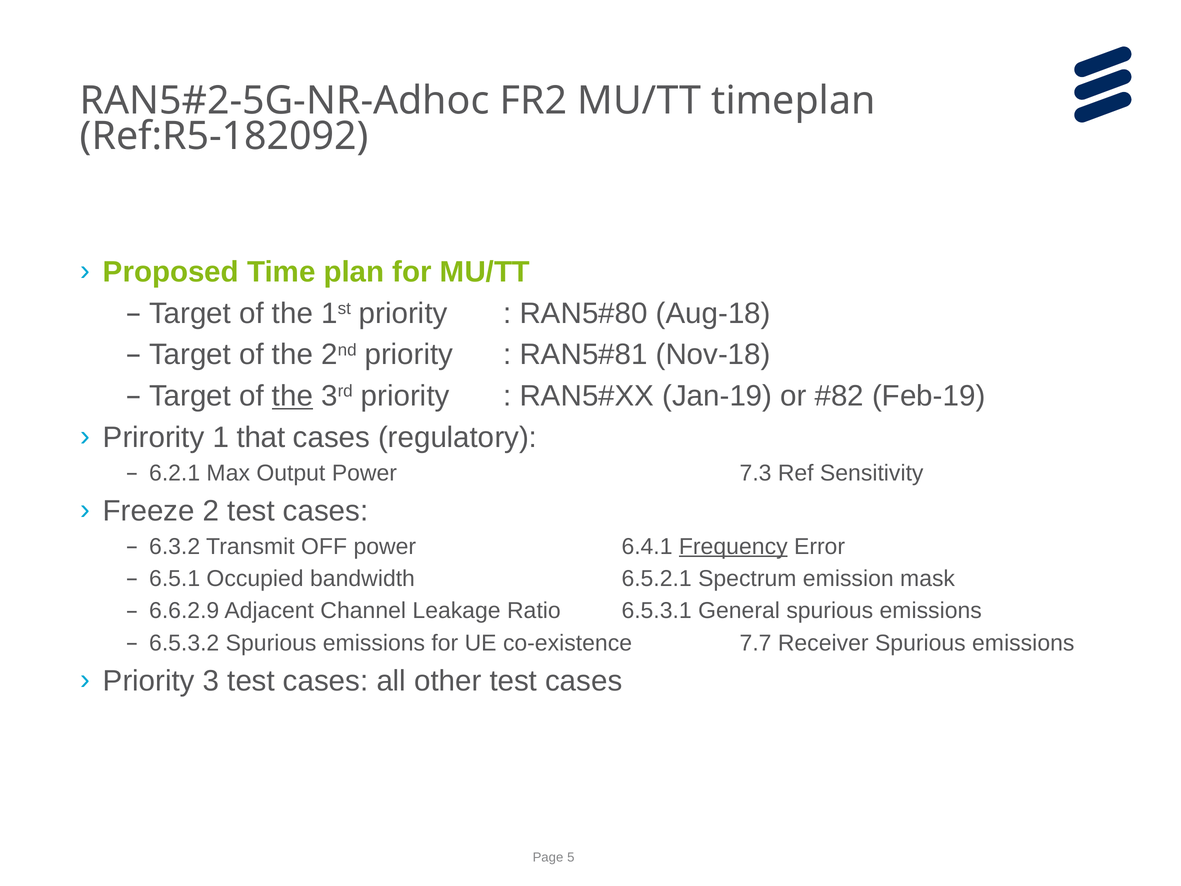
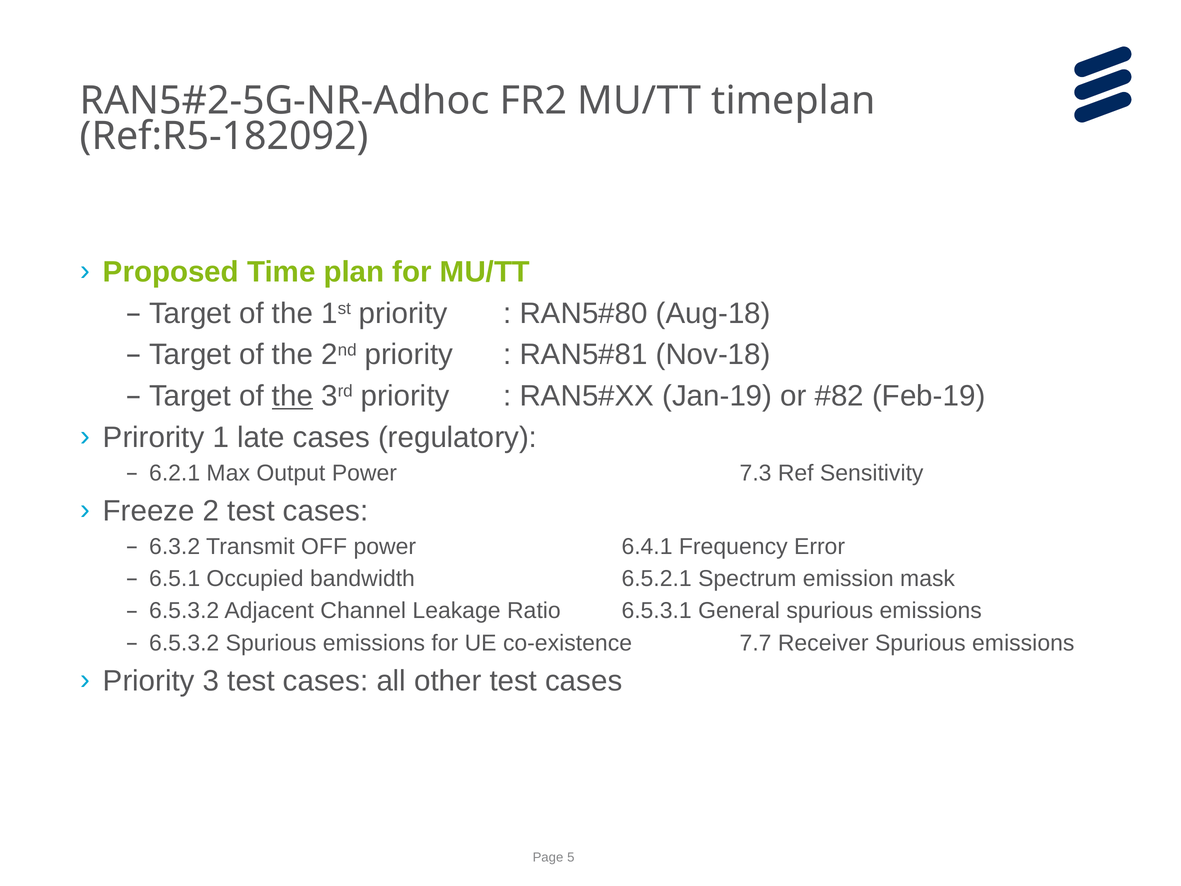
that: that -> late (261, 437)
Frequency underline: present -> none (733, 546)
6.6.2.9: 6.6.2.9 -> 6.5.3.2 (184, 611)
